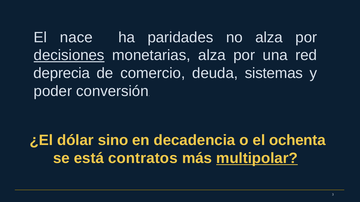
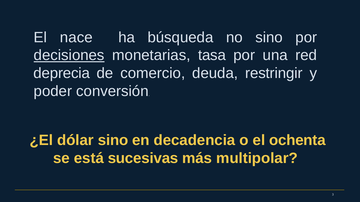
paridades: paridades -> búsqueda (180, 37)
no alza: alza -> sino (269, 37)
monetarias alza: alza -> tasa (212, 55)
sistemas: sistemas -> restringir (274, 73)
contratos: contratos -> sucesivas (143, 159)
multipolar underline: present -> none (257, 159)
